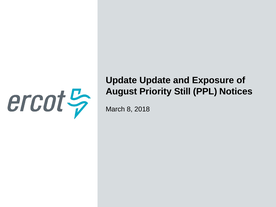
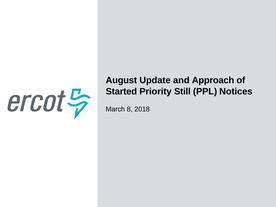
Update: Update -> August (121, 80)
Exposure: Exposure -> Approach (213, 80)
August: August -> Started (121, 91)
